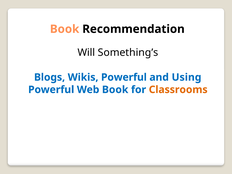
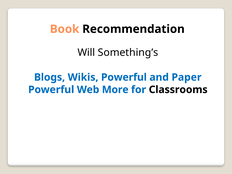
Using: Using -> Paper (187, 77)
Web Book: Book -> More (115, 90)
Classrooms colour: orange -> black (178, 90)
